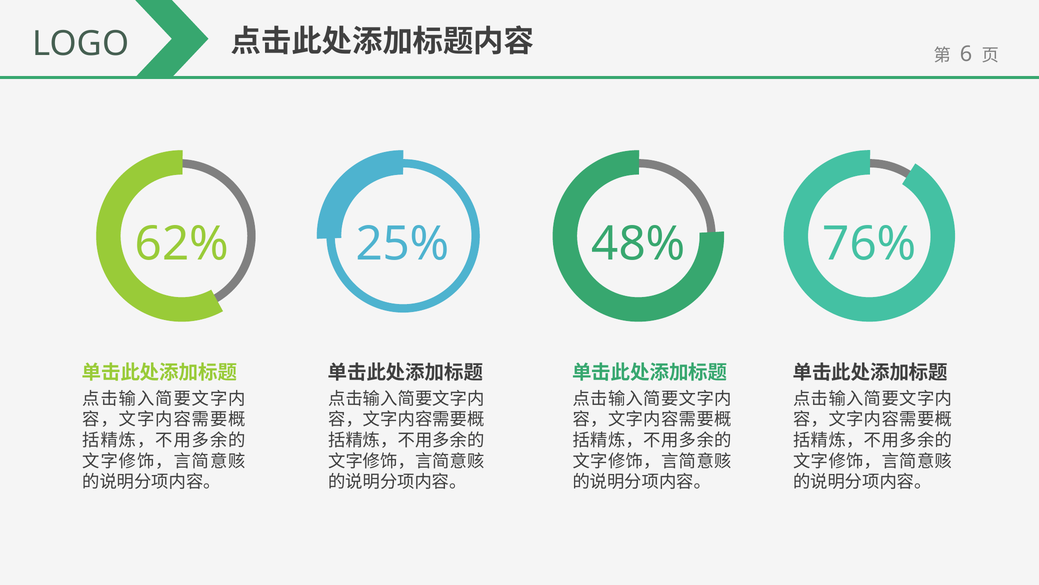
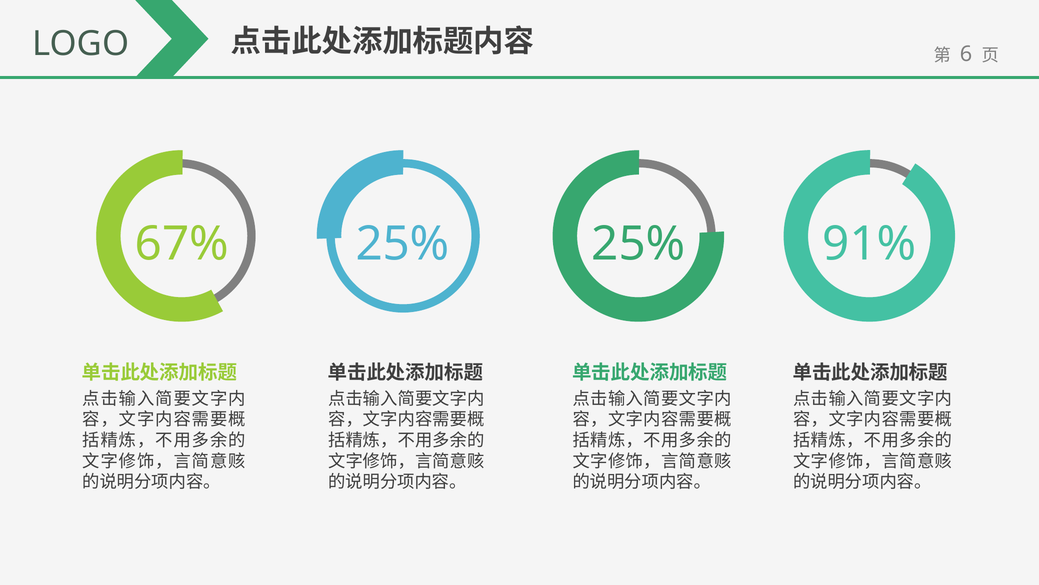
62%: 62% -> 67% (182, 244)
25% 48%: 48% -> 25% (638, 244)
76%: 76% -> 91% (869, 244)
